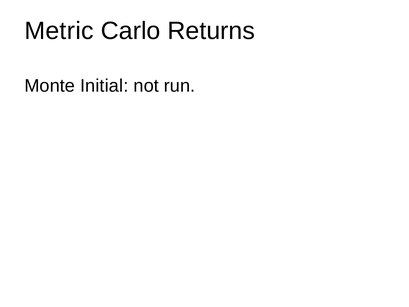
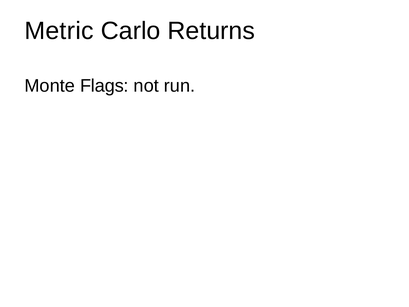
Initial: Initial -> Flags (104, 86)
